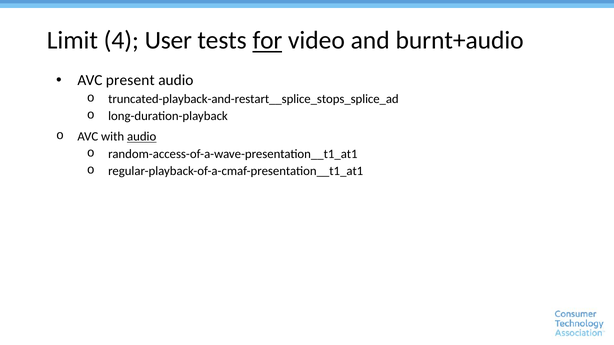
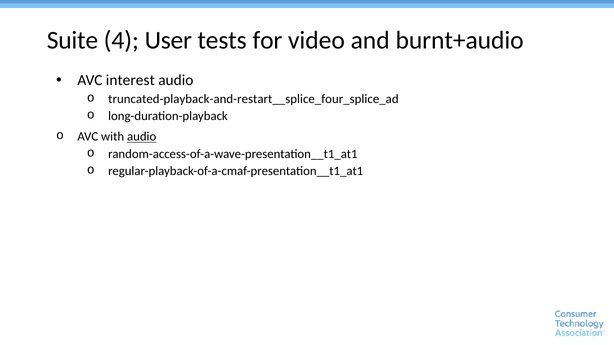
Limit: Limit -> Suite (72, 41)
for underline: present -> none (267, 41)
present: present -> interest (130, 80)
truncated-playback-and-restart__splice_stops_splice_ad: truncated-playback-and-restart__splice_stops_splice_ad -> truncated-playback-and-restart__splice_four_splice_ad (253, 99)
